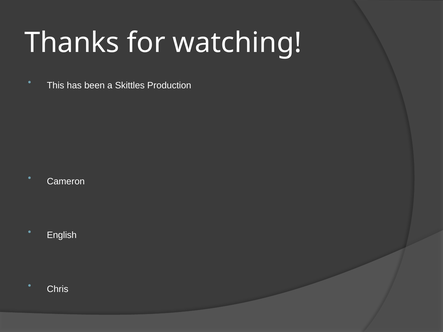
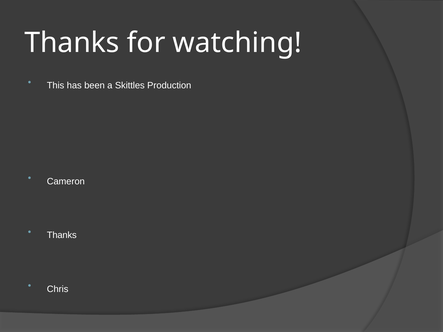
English: English -> Thanks (62, 235)
